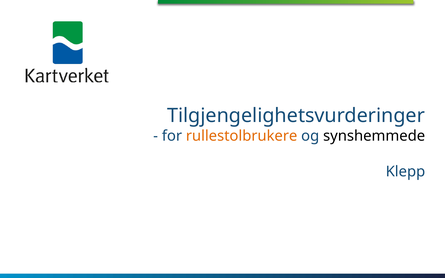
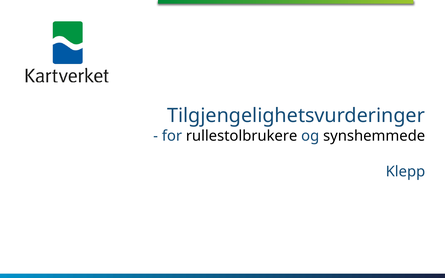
rullestolbrukere colour: orange -> black (242, 136)
